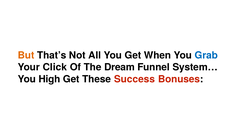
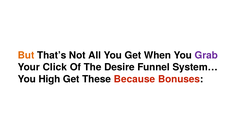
Grab colour: blue -> purple (206, 55)
Dream: Dream -> Desire (119, 67)
Success: Success -> Because (135, 79)
